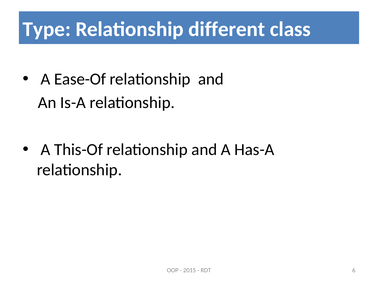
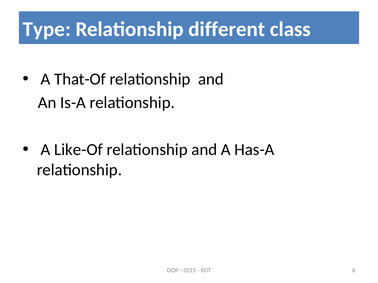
Ease-Of: Ease-Of -> That-Of (80, 79)
This-Of: This-Of -> Like-Of (78, 150)
